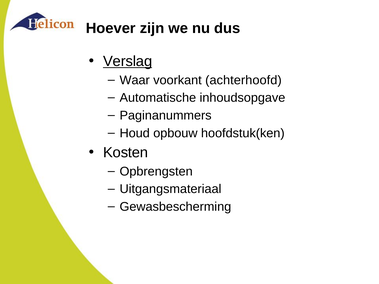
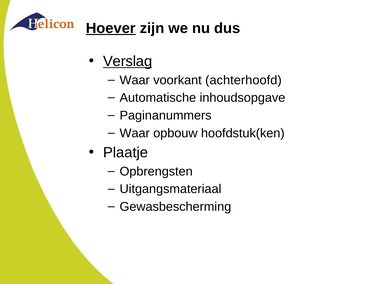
Hoever underline: none -> present (111, 28)
Houd: Houd -> Waar (135, 133)
Kosten: Kosten -> Plaatje (126, 153)
